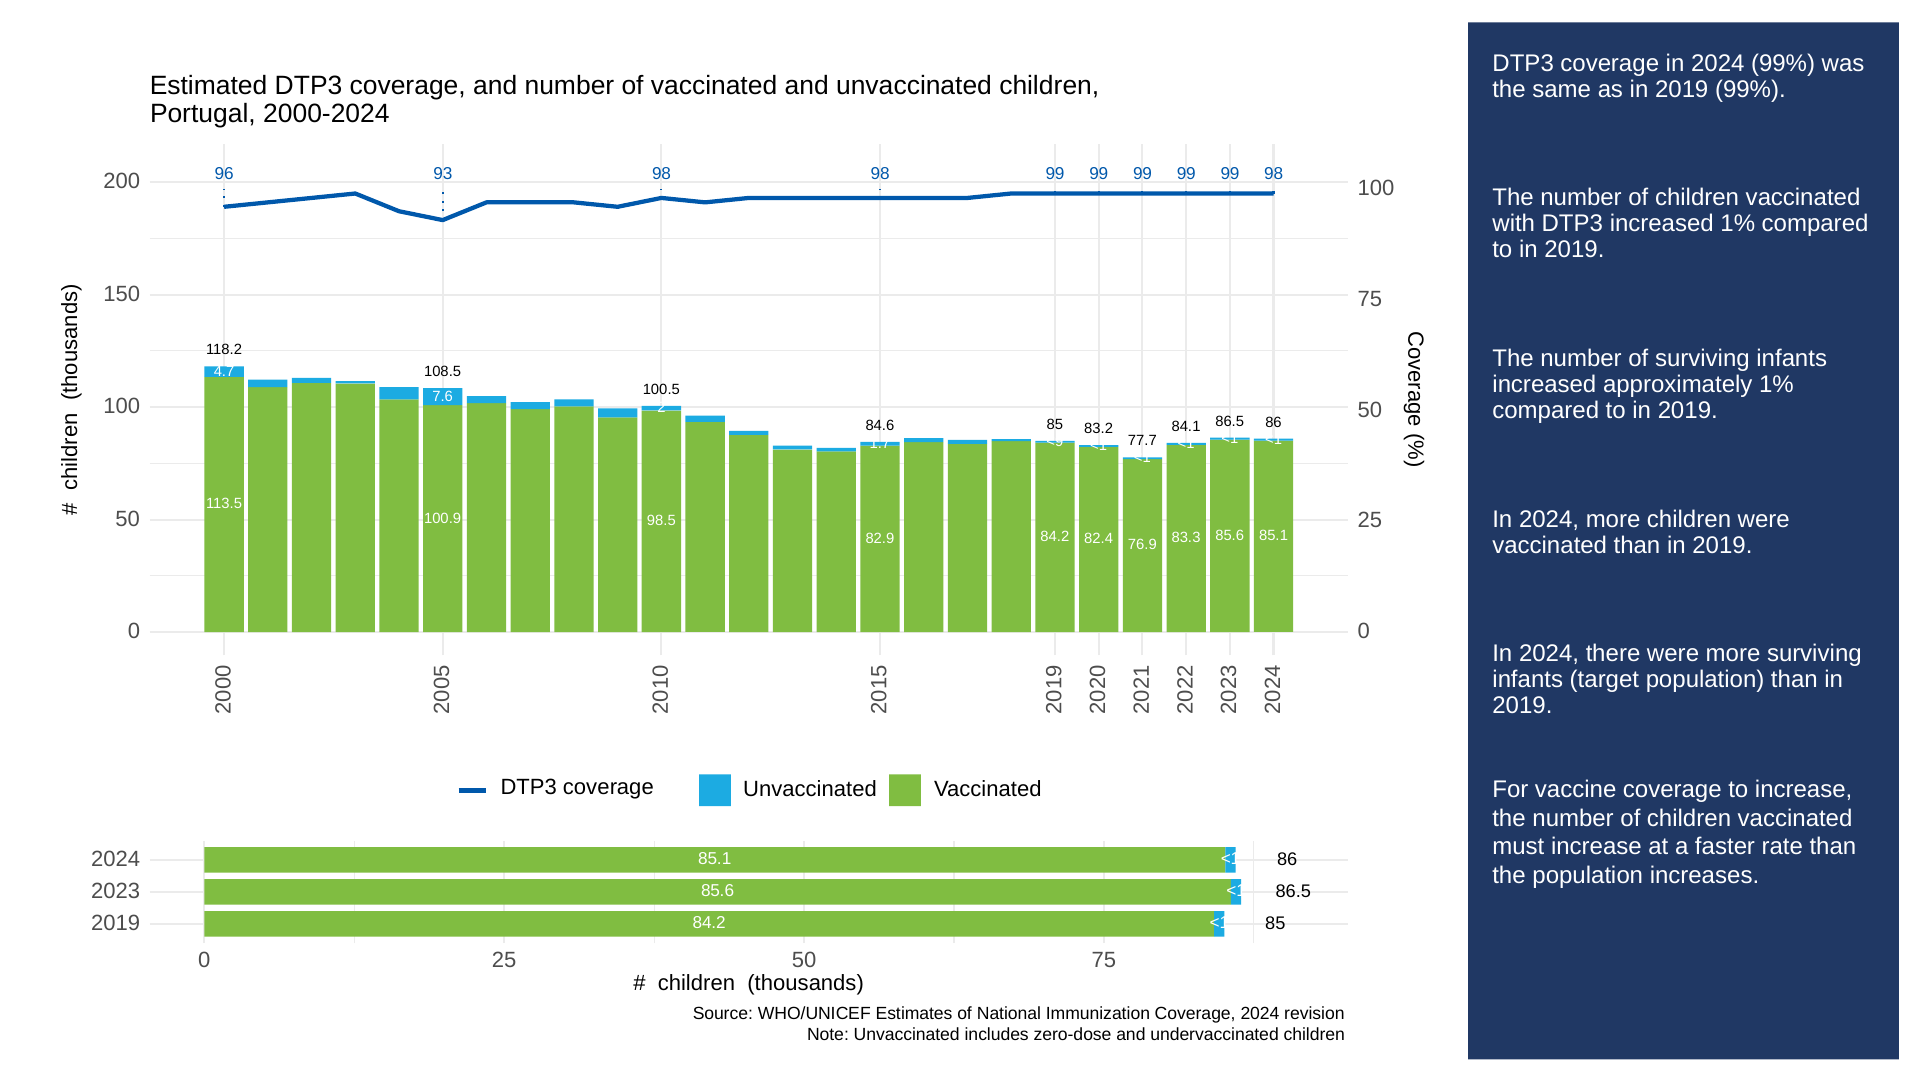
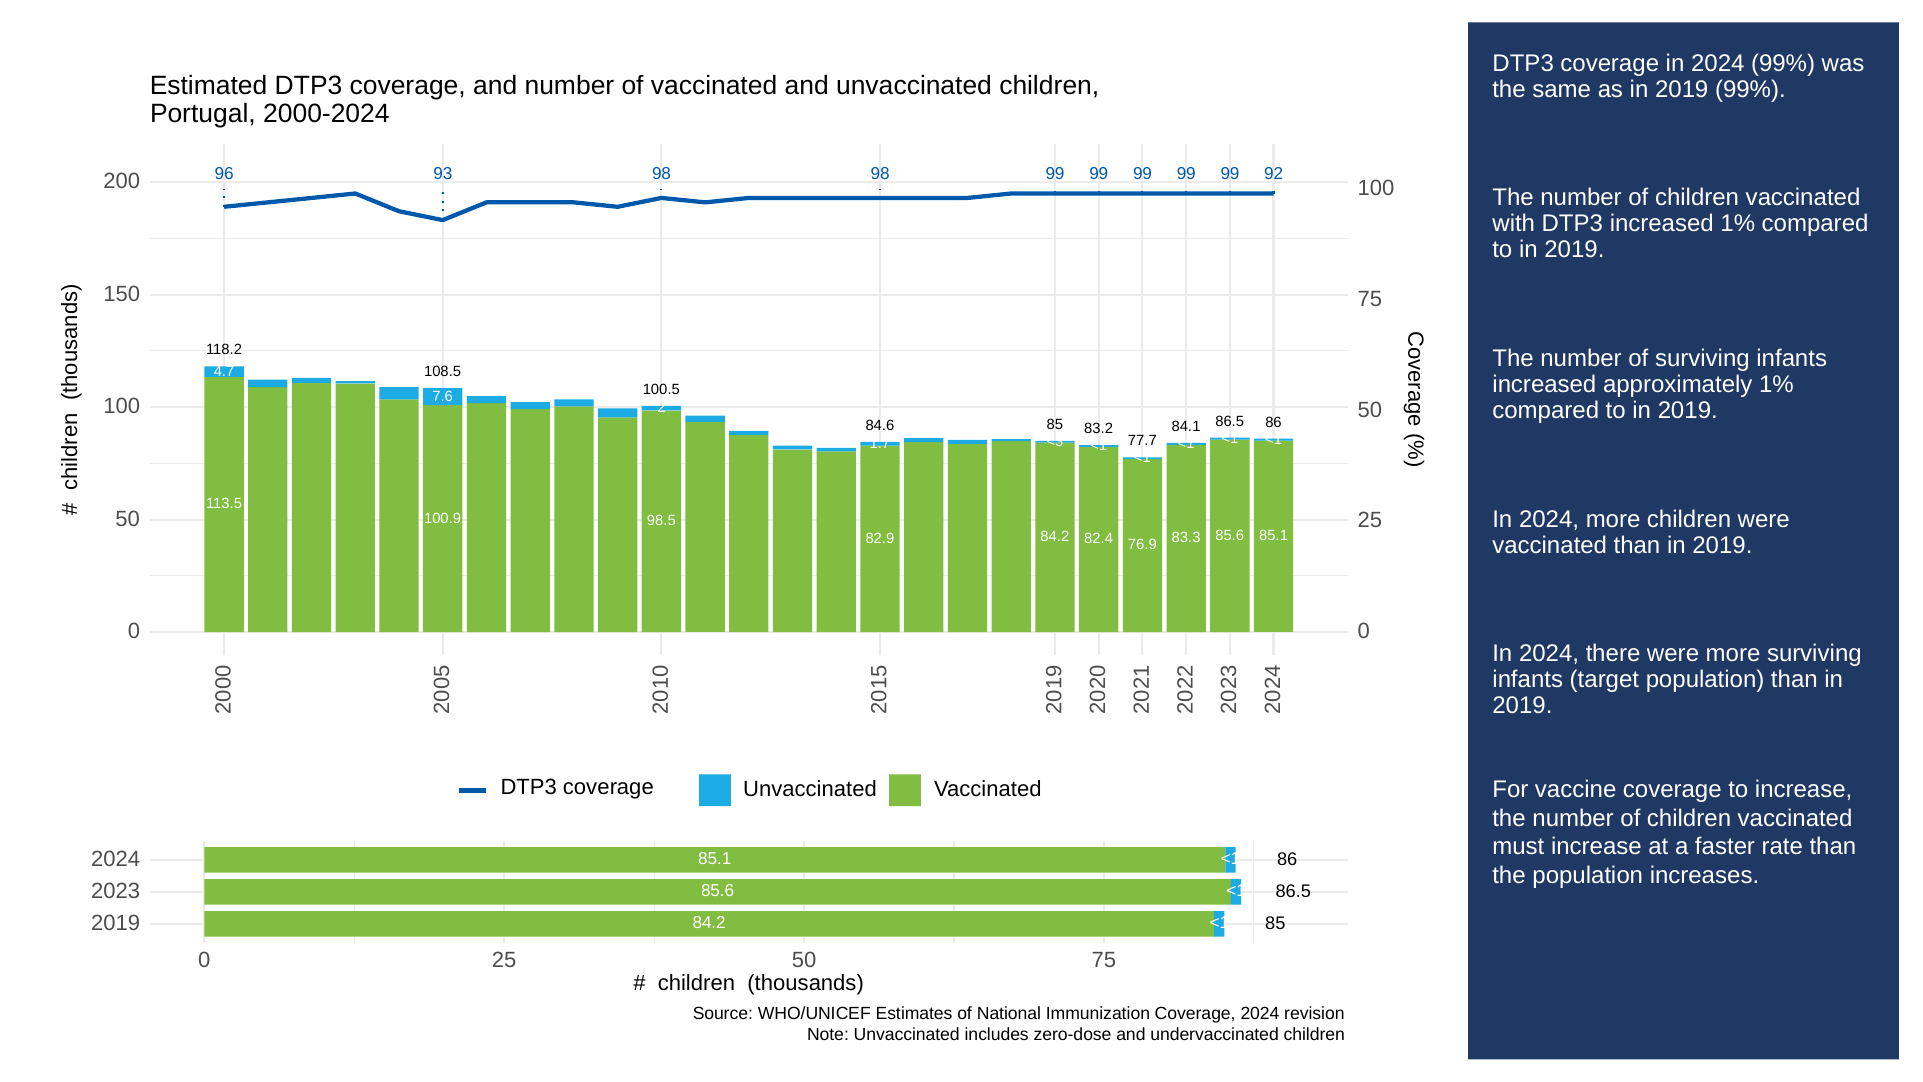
99 98: 98 -> 92 (1274, 173)
<9: <9 -> <3 (1055, 441)
